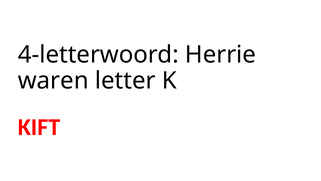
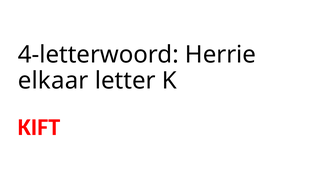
waren: waren -> elkaar (53, 80)
